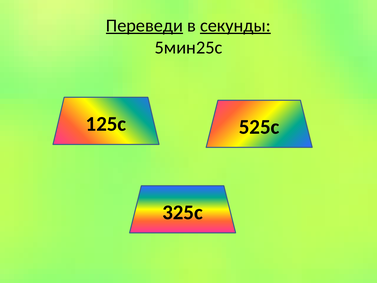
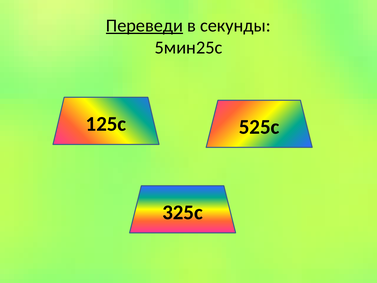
секунды underline: present -> none (235, 25)
